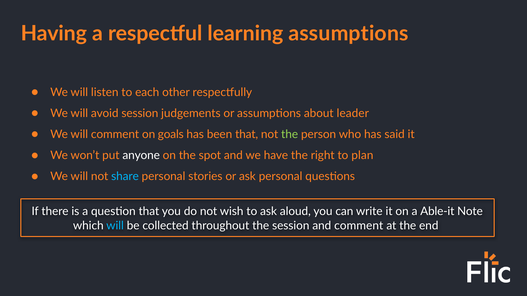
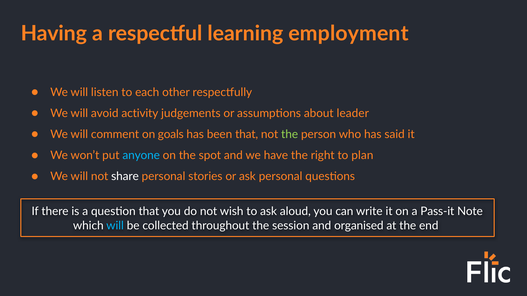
learning assumptions: assumptions -> employment (349, 34)
avoid session: session -> activity (140, 113)
anyone colour: white -> light blue (141, 156)
share colour: light blue -> white (125, 177)
Able-it: Able-it -> Pass-it (437, 212)
and comment: comment -> organised (359, 226)
